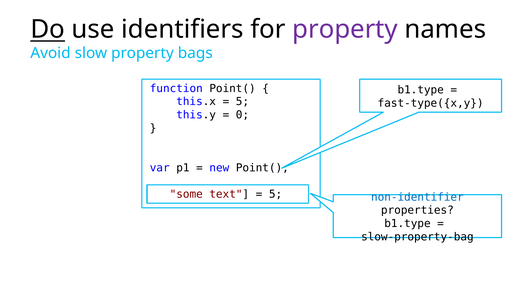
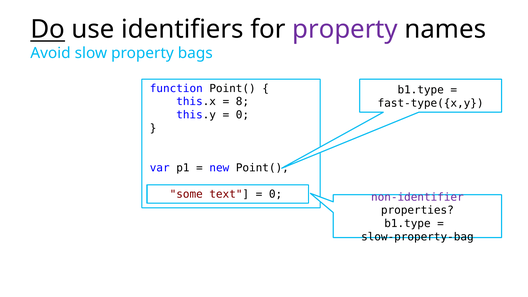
5: 5 -> 8 (242, 102)
5: 5 -> 0 (276, 194)
non-identifier colour: blue -> purple (417, 197)
